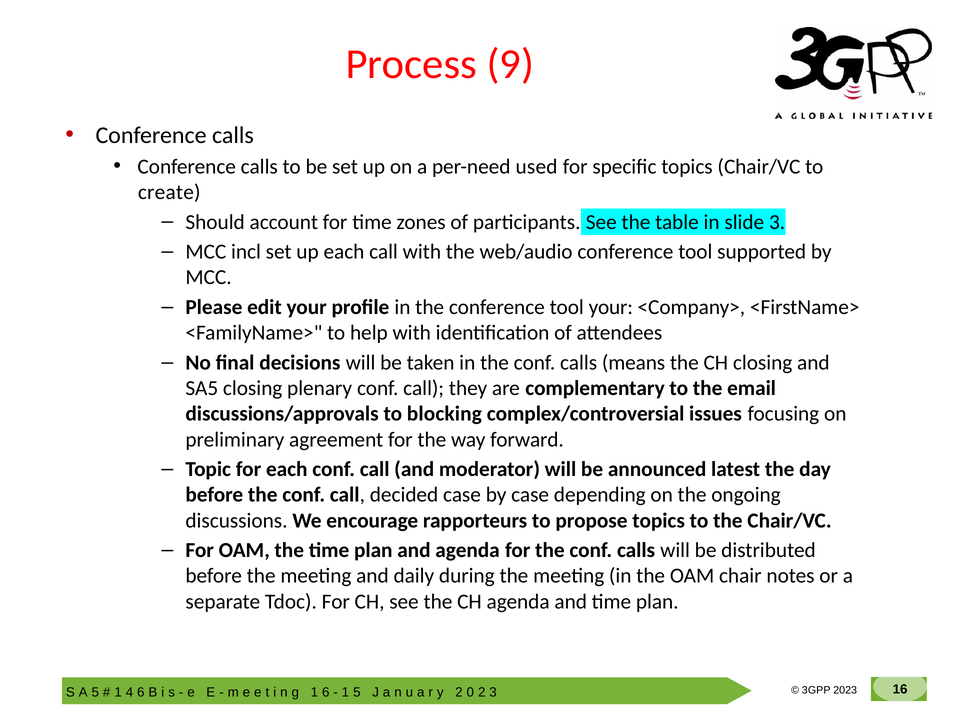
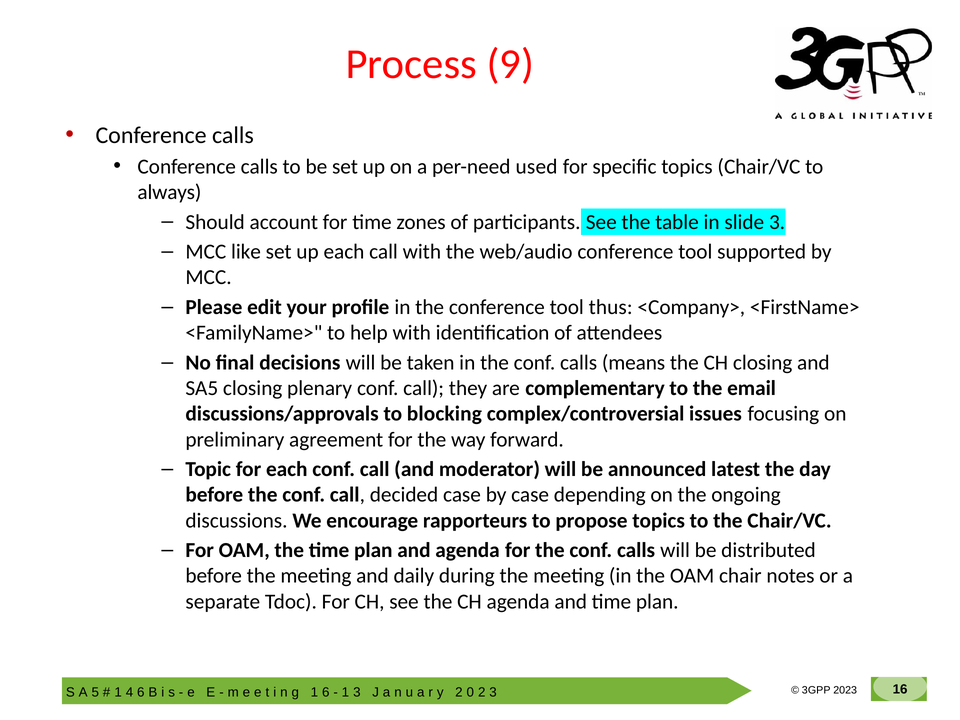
create: create -> always (169, 192)
incl: incl -> like (246, 252)
tool your: your -> thus (611, 307)
5: 5 -> 3 (357, 692)
